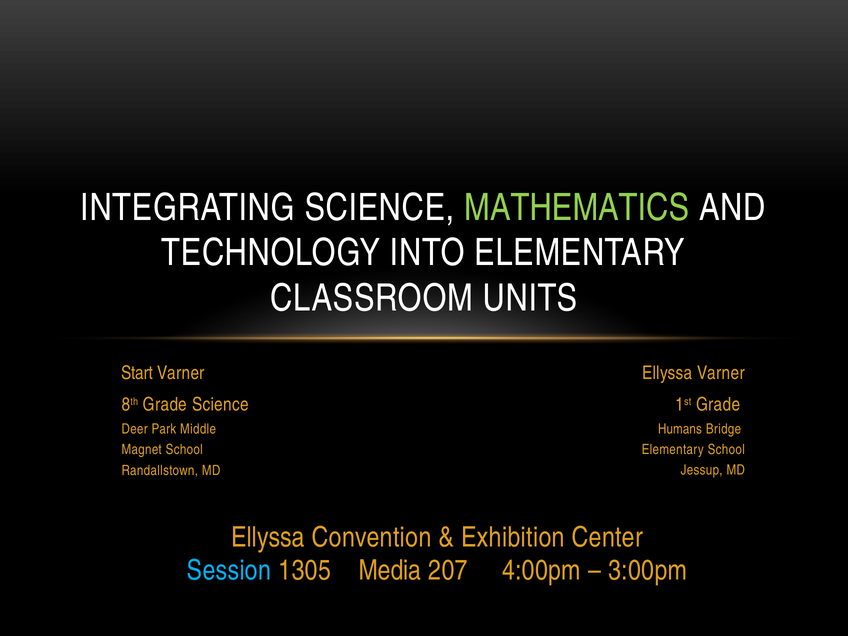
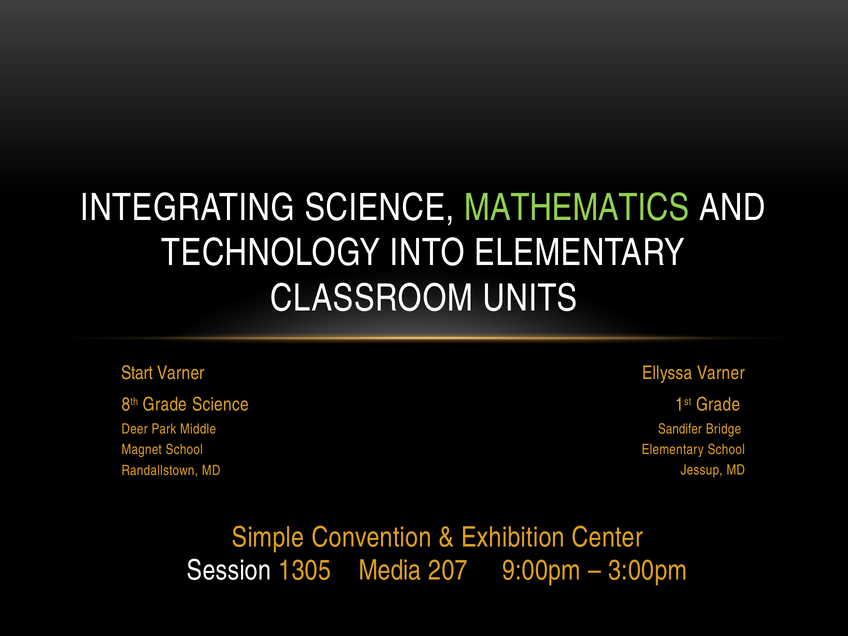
Humans: Humans -> Sandifer (680, 429)
Ellyssa: Ellyssa -> Simple (268, 537)
Session colour: light blue -> white (229, 571)
4:00pm: 4:00pm -> 9:00pm (541, 571)
